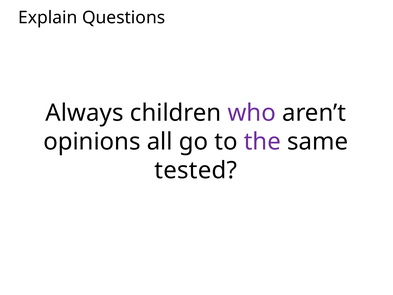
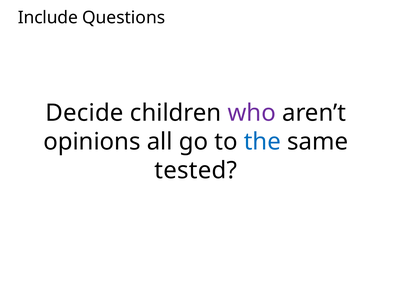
Explain: Explain -> Include (48, 18)
Always: Always -> Decide (84, 113)
the colour: purple -> blue (262, 142)
